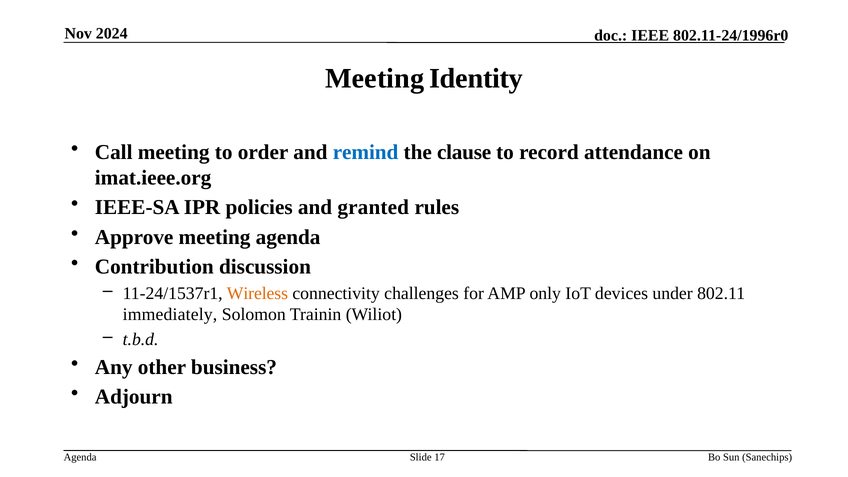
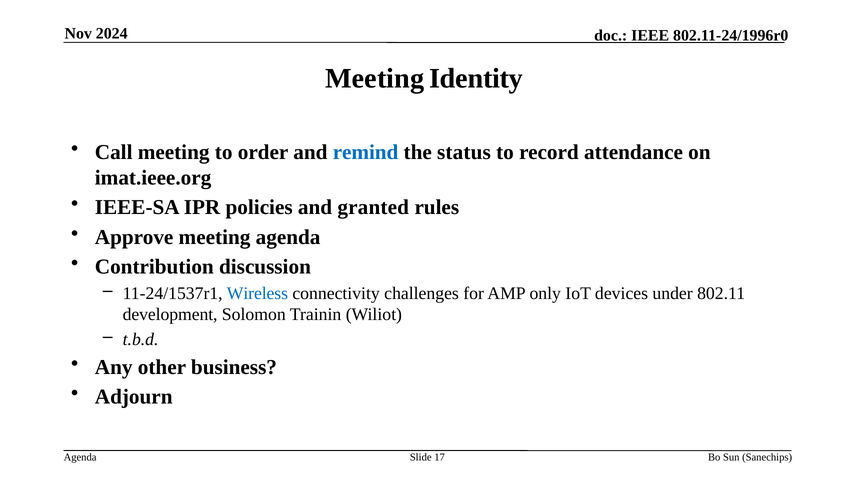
clause: clause -> status (464, 152)
Wireless colour: orange -> blue (257, 293)
immediately: immediately -> development (170, 315)
